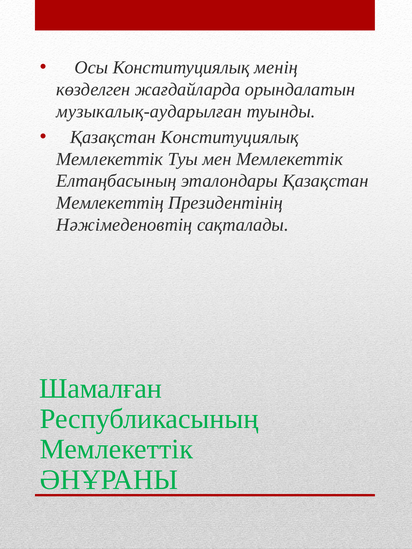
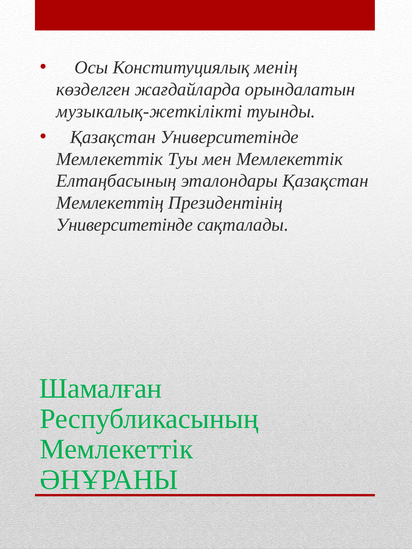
музыкалық-аударылған: музыкалық-аударылған -> музыкалық-жеткілікті (149, 111)
Қазақстан Конституциялық: Конституциялық -> Университетінде (230, 137)
Нәжімеденовтің: Нәжімеденовтің -> Университетінде (125, 225)
